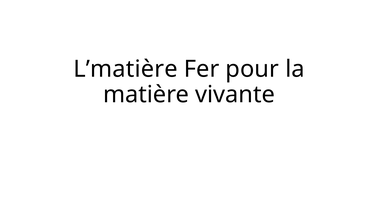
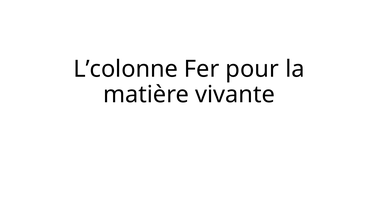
L’matière: L’matière -> L’colonne (126, 69)
